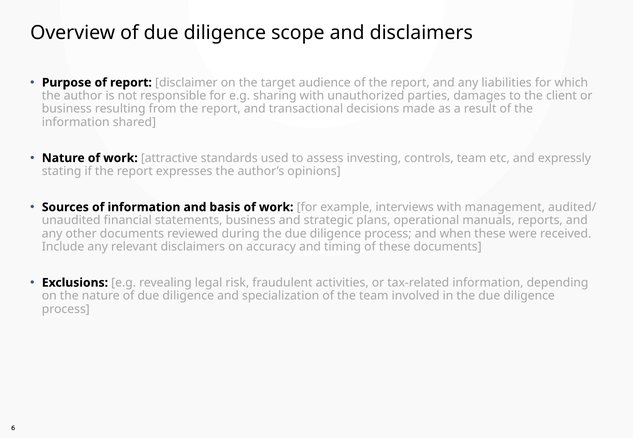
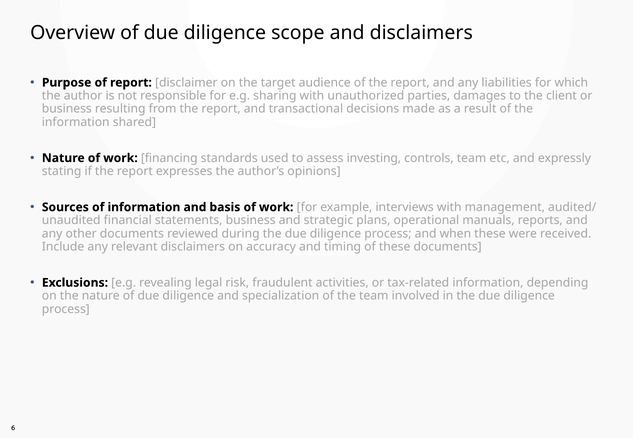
attractive: attractive -> financing (169, 158)
